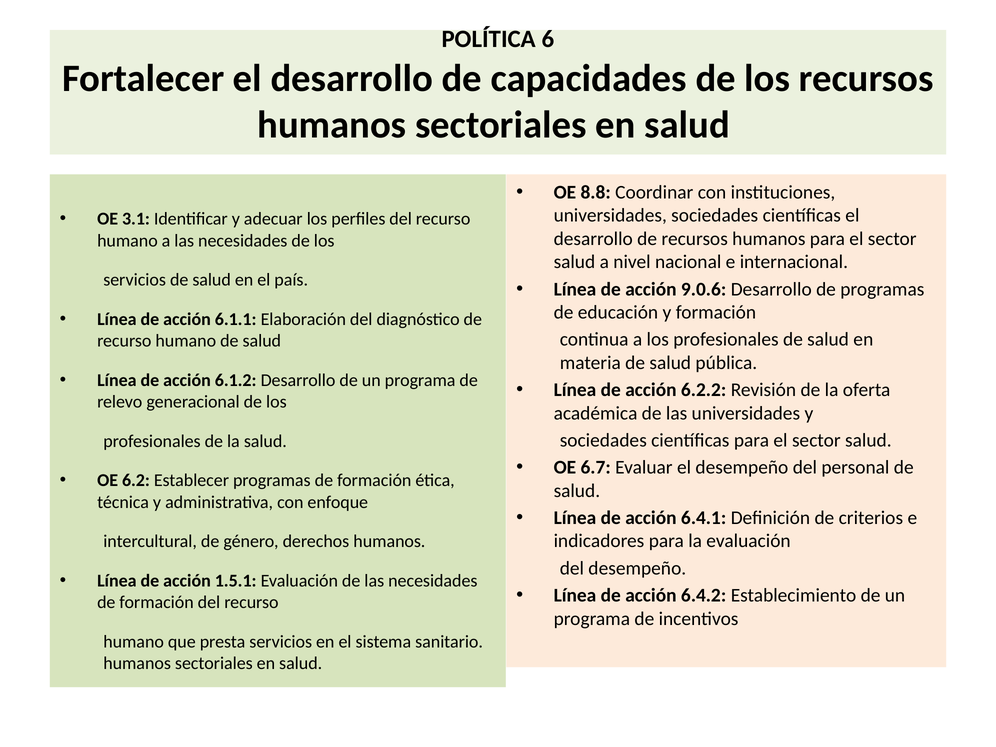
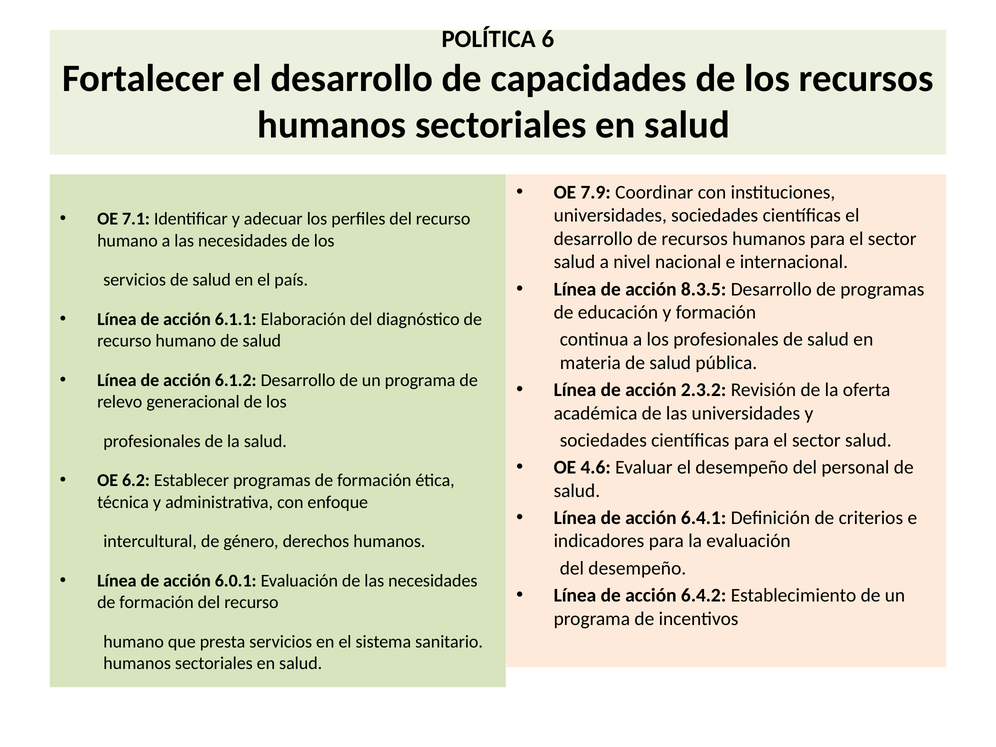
8.8: 8.8 -> 7.9 (596, 192)
3.1: 3.1 -> 7.1 (136, 219)
9.0.6: 9.0.6 -> 8.3.5 (704, 289)
6.2.2: 6.2.2 -> 2.3.2 (704, 390)
6.7: 6.7 -> 4.6 (596, 467)
1.5.1: 1.5.1 -> 6.0.1 (236, 581)
